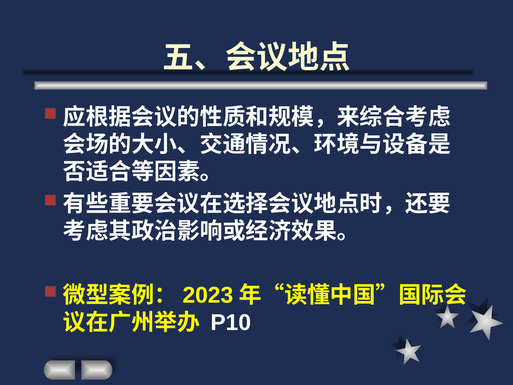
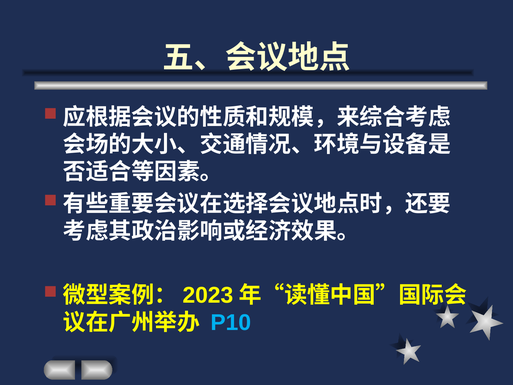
P10 colour: white -> light blue (231, 323)
